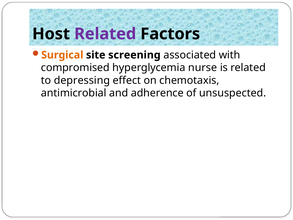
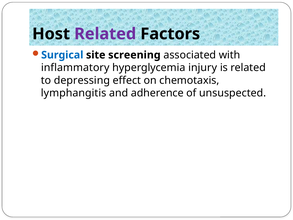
Surgical colour: orange -> blue (62, 55)
compromised: compromised -> inflammatory (75, 68)
nurse: nurse -> injury (203, 68)
antimicrobial: antimicrobial -> lymphangitis (74, 93)
